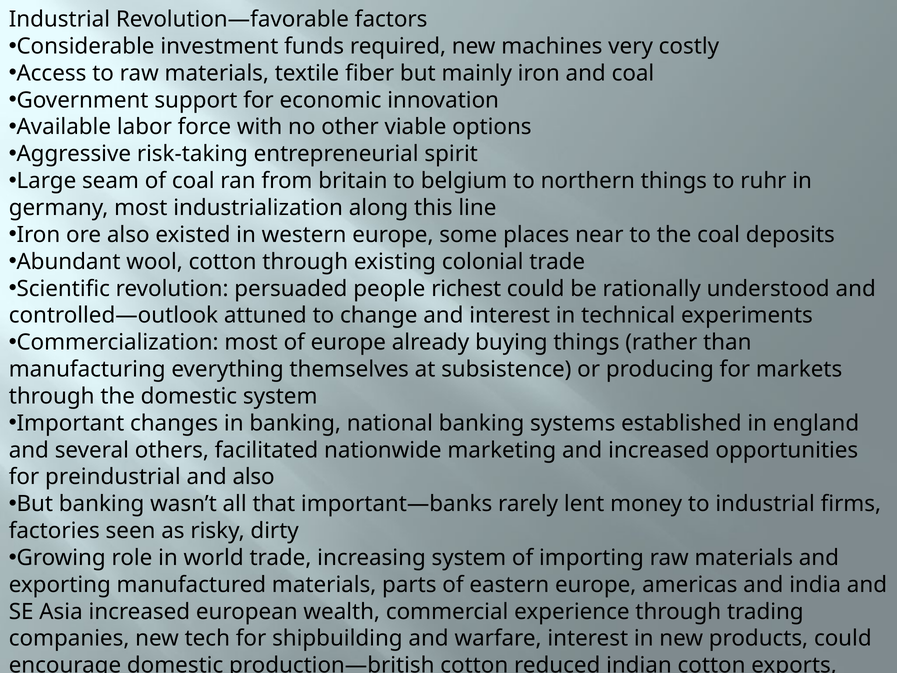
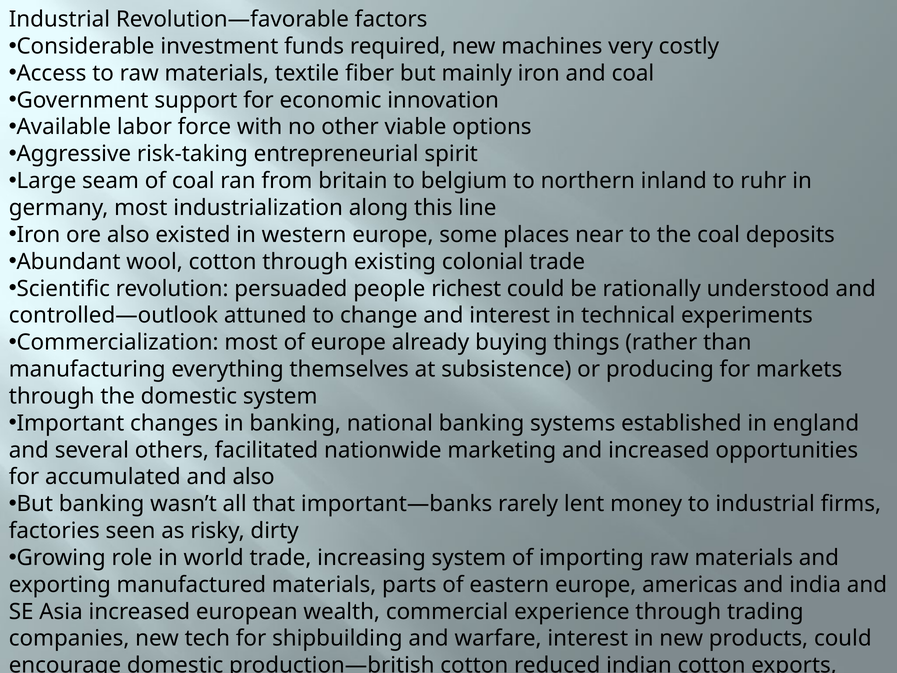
northern things: things -> inland (674, 181)
preindustrial: preindustrial -> accumulated (113, 477)
